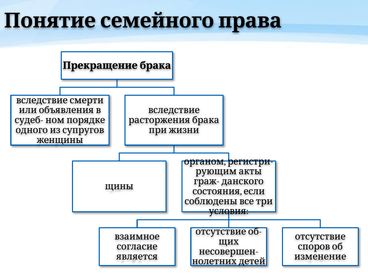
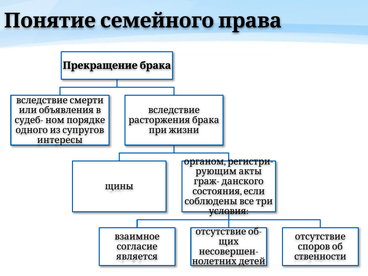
женщины: женщины -> интересы (60, 140)
изменение: изменение -> ственности (320, 256)
